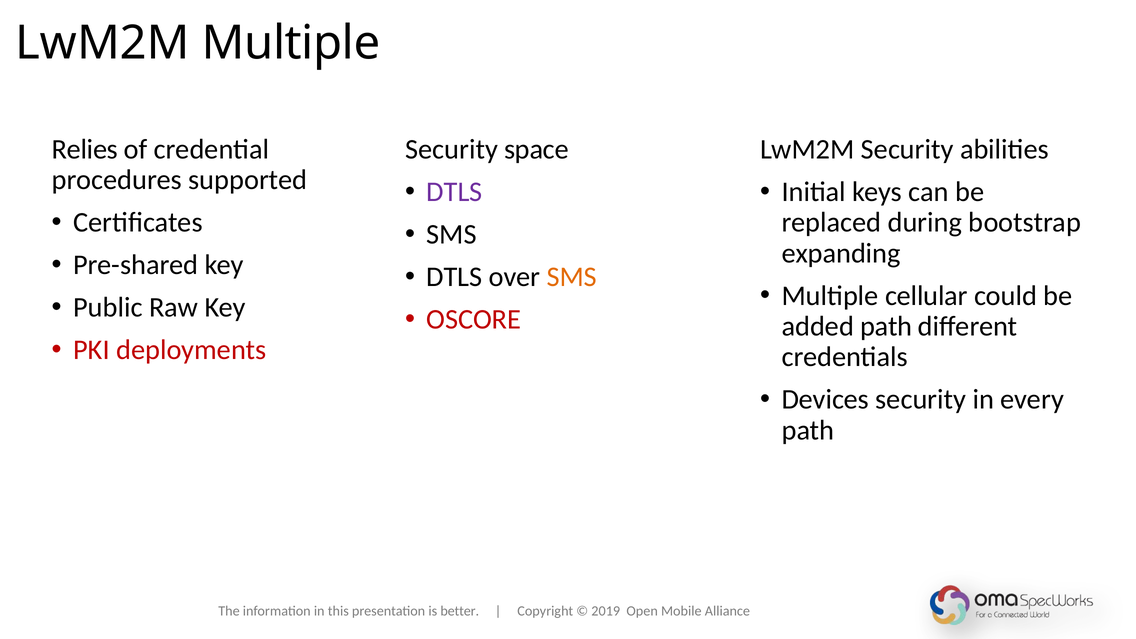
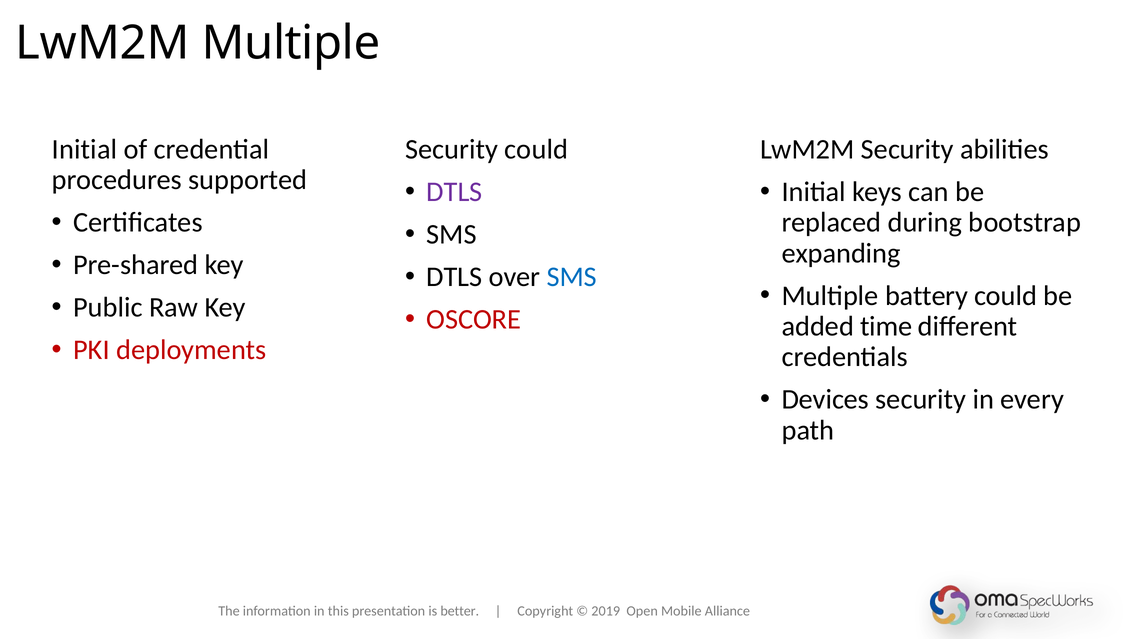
Relies: Relies -> Initial (85, 149)
Security space: space -> could (536, 149)
SMS colour: orange -> blue (572, 277)
cellular: cellular -> battery (926, 296)
added path: path -> time (886, 326)
